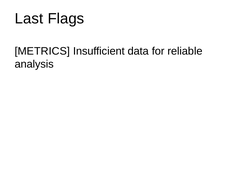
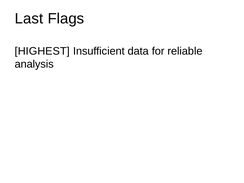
METRICS: METRICS -> HIGHEST (42, 51)
